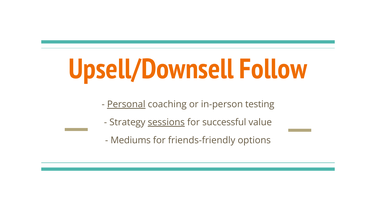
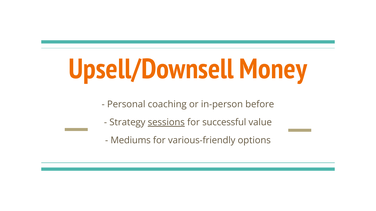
Follow: Follow -> Money (273, 69)
Personal underline: present -> none (126, 105)
testing: testing -> before (260, 105)
friends-friendly: friends-friendly -> various-friendly (202, 141)
